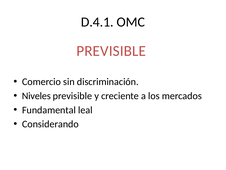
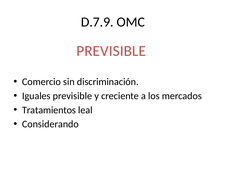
D.4.1: D.4.1 -> D.7.9 (97, 22)
Niveles: Niveles -> Iguales (36, 96)
Fundamental: Fundamental -> Tratamientos (49, 110)
